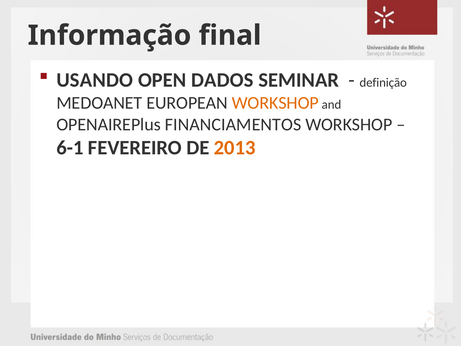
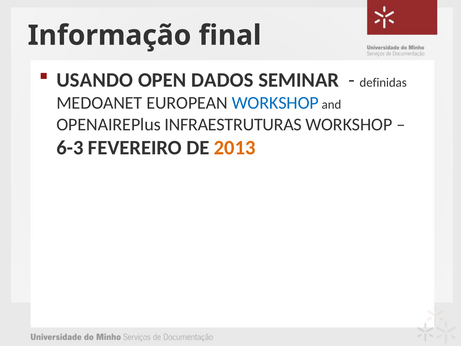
definição: definição -> definidas (383, 83)
WORKSHOP colour: orange -> blue (275, 103)
FINANCIAMENTOS: FINANCIAMENTOS -> INFRAESTRUTURAS (233, 124)
6-1: 6-1 -> 6-3 (70, 148)
